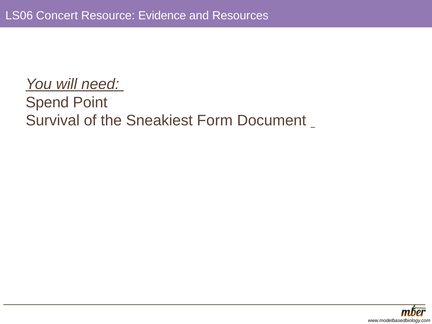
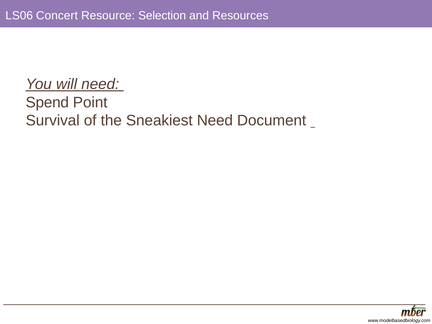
Evidence: Evidence -> Selection (162, 15)
Sneakiest Form: Form -> Need (215, 121)
